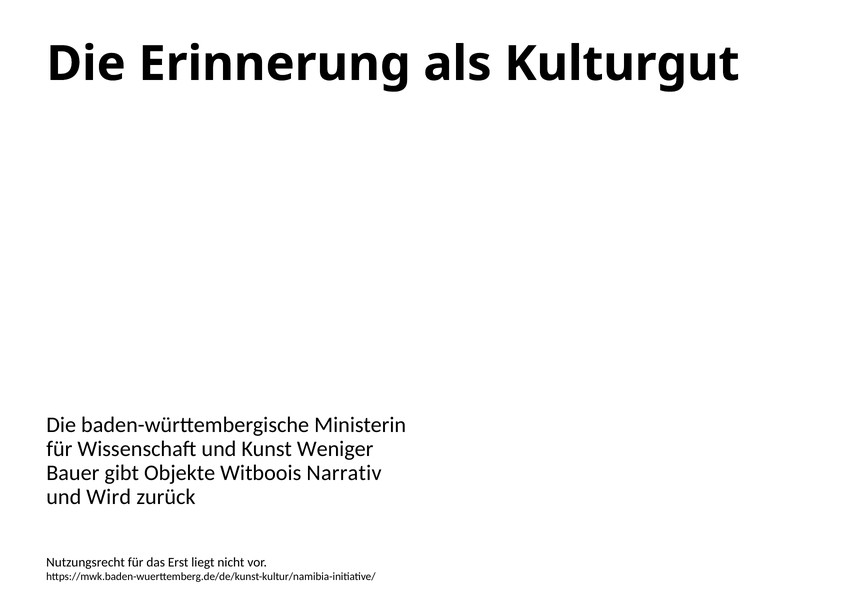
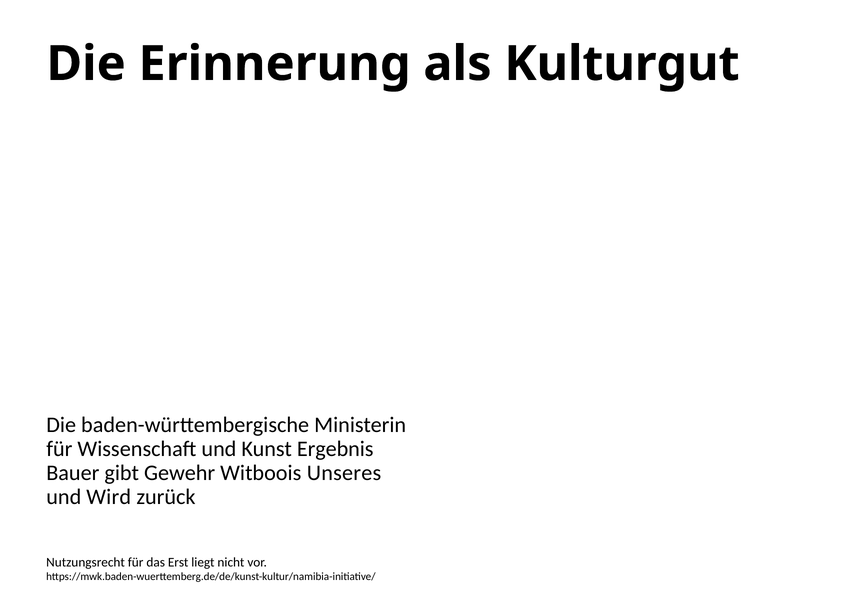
Weniger: Weniger -> Ergebnis (335, 449)
Objekte: Objekte -> Gewehr (180, 473)
Narrativ: Narrativ -> Unseres (344, 473)
